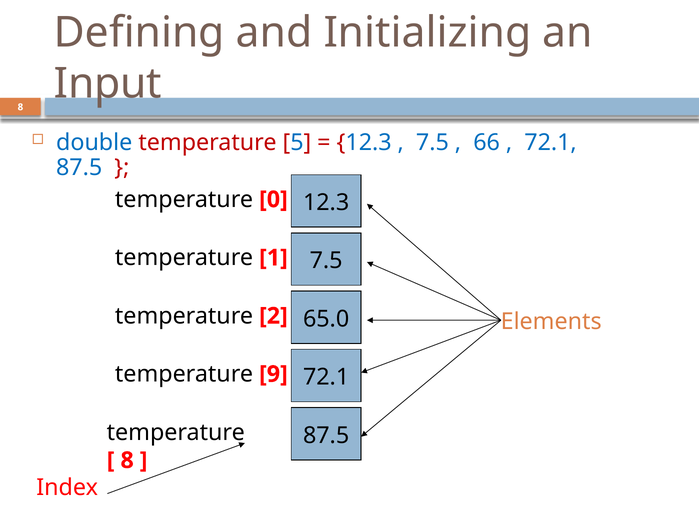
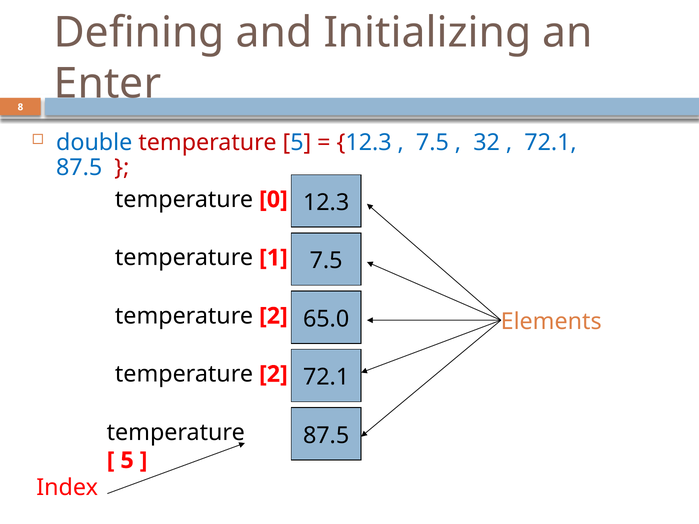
Input: Input -> Enter (108, 84)
66: 66 -> 32 (487, 143)
9: 9 -> 2 (273, 374)
8: 8 -> 5 (127, 461)
